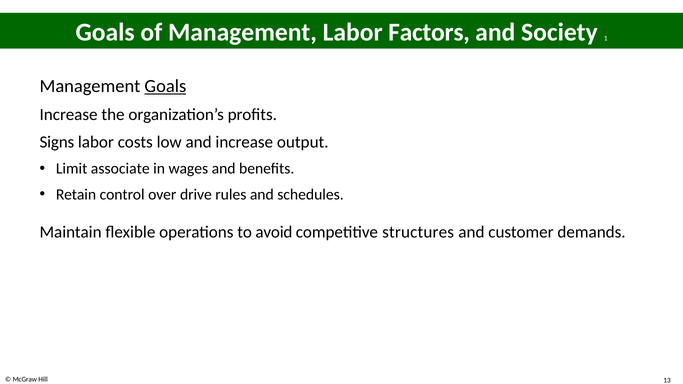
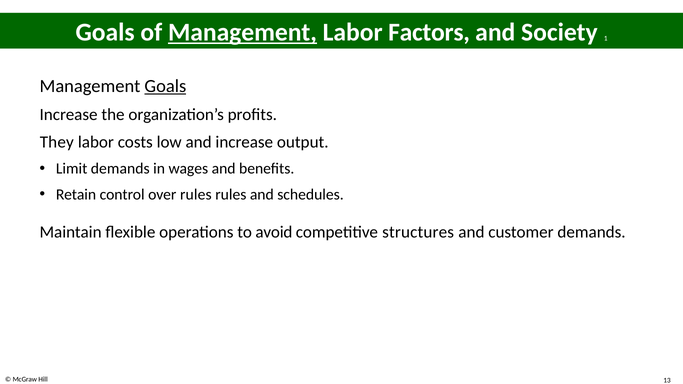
Management underline: none -> present (242, 32)
Signs: Signs -> They (57, 142)
Limit associate: associate -> demands (120, 169)
over drive: drive -> rules (196, 195)
